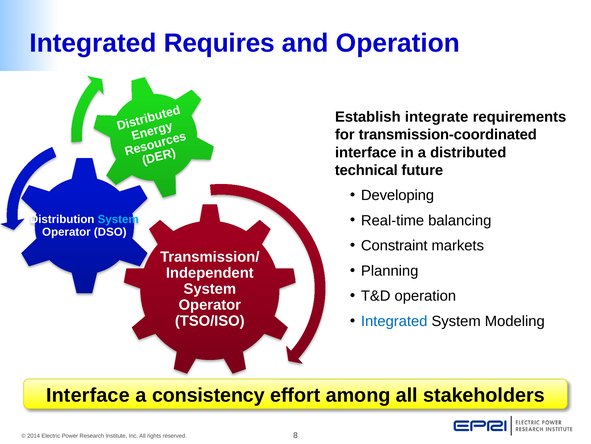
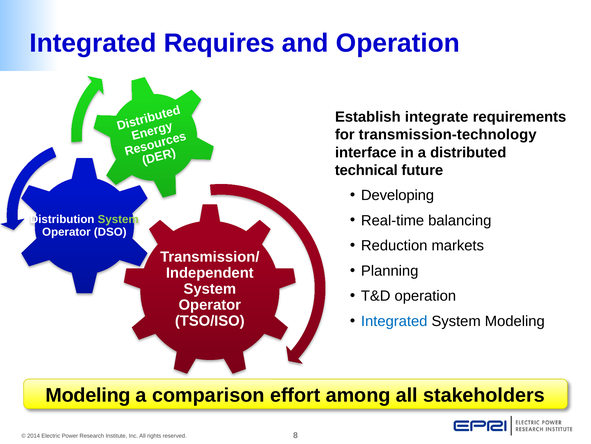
transmission-coordinated: transmission-coordinated -> transmission-technology (448, 134)
System colour: light blue -> light green (118, 219)
Constraint: Constraint -> Reduction (394, 245)
Interface: Interface -> Modeling (88, 395)
consistency: consistency -> comparison (208, 395)
